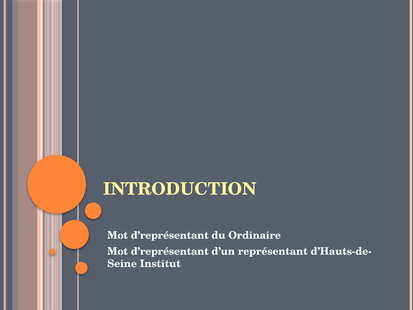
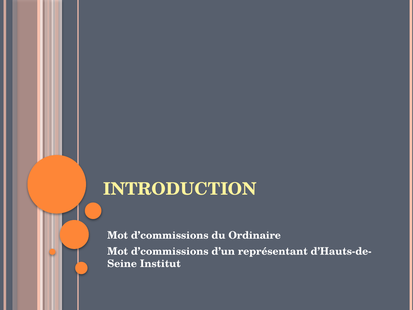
d’représentant: d’représentant -> d’commissions (170, 235)
d’représentant: d’représentant -> d’commissions (170, 251)
